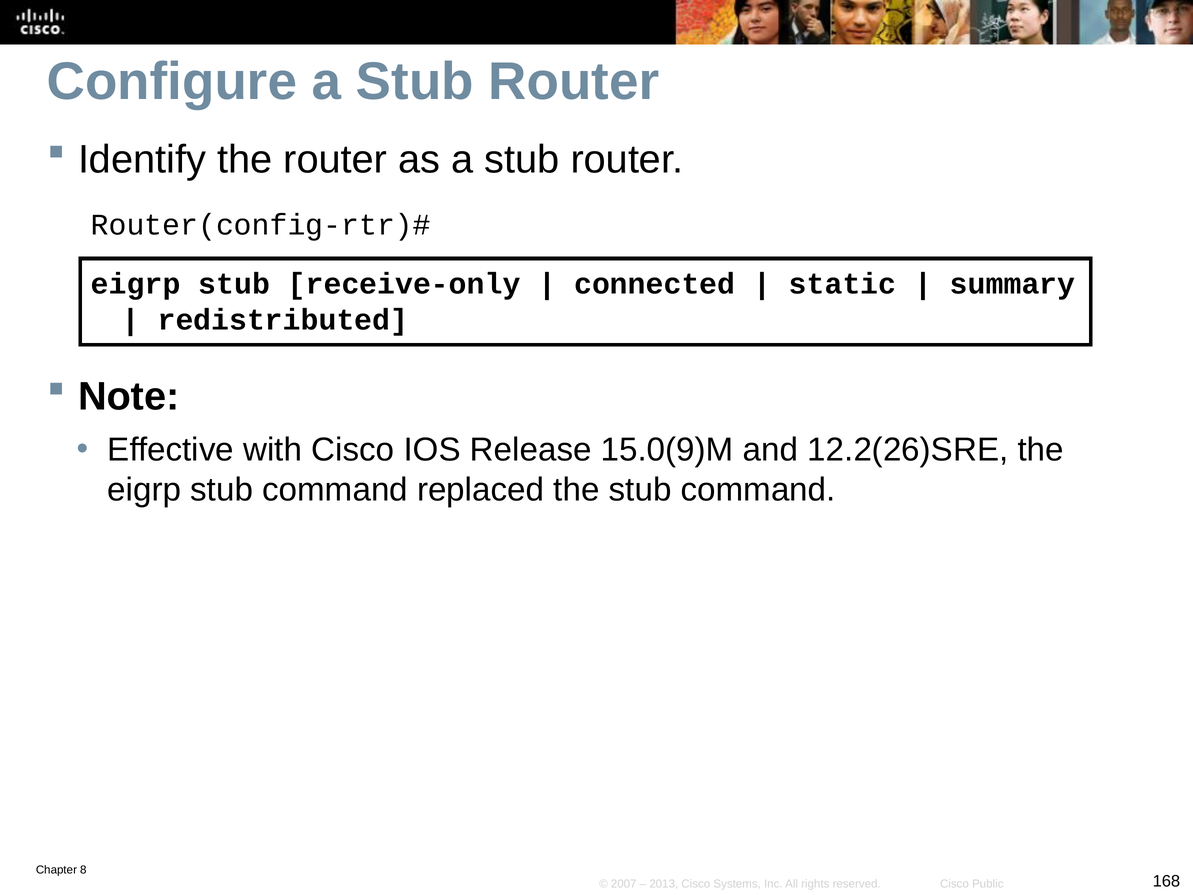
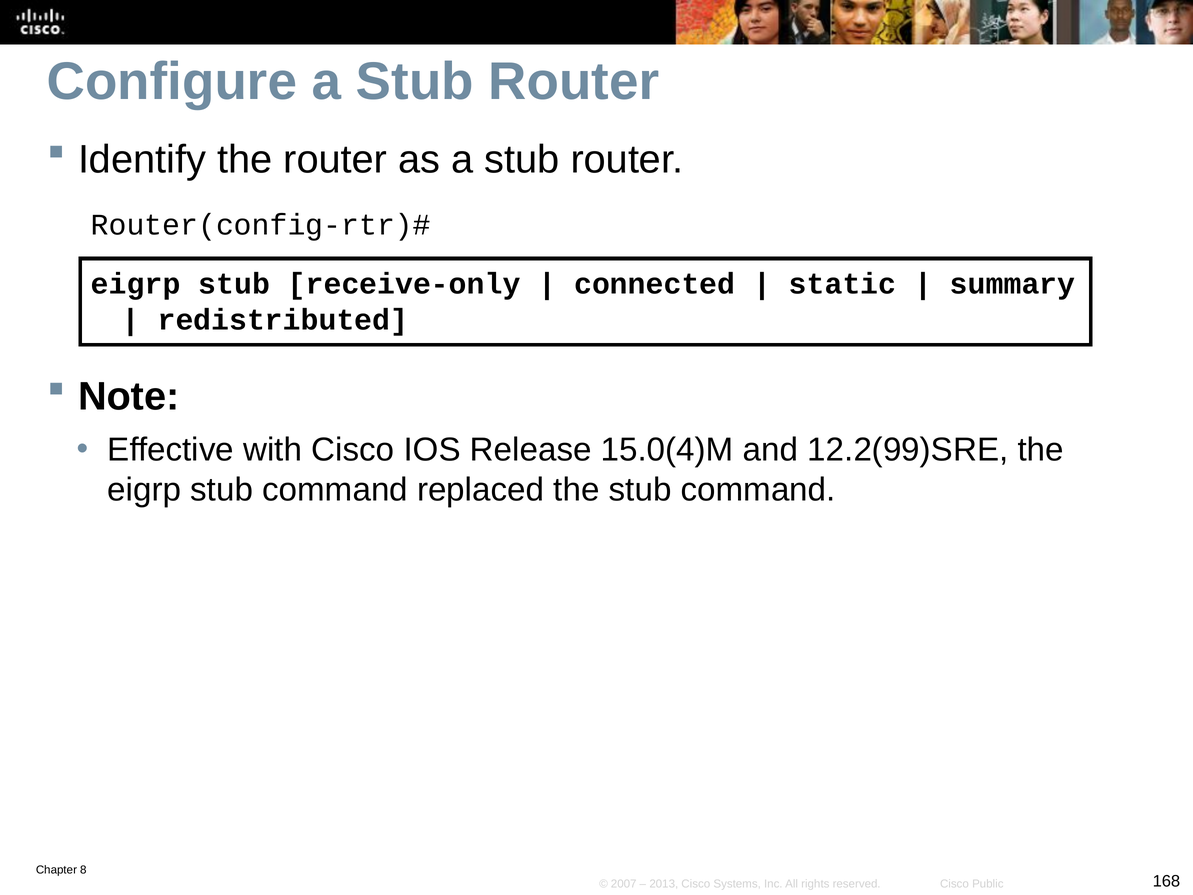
15.0(9)M: 15.0(9)M -> 15.0(4)M (667, 450)
12.2(26)SRE: 12.2(26)SRE -> 12.2(99)SRE (908, 450)
